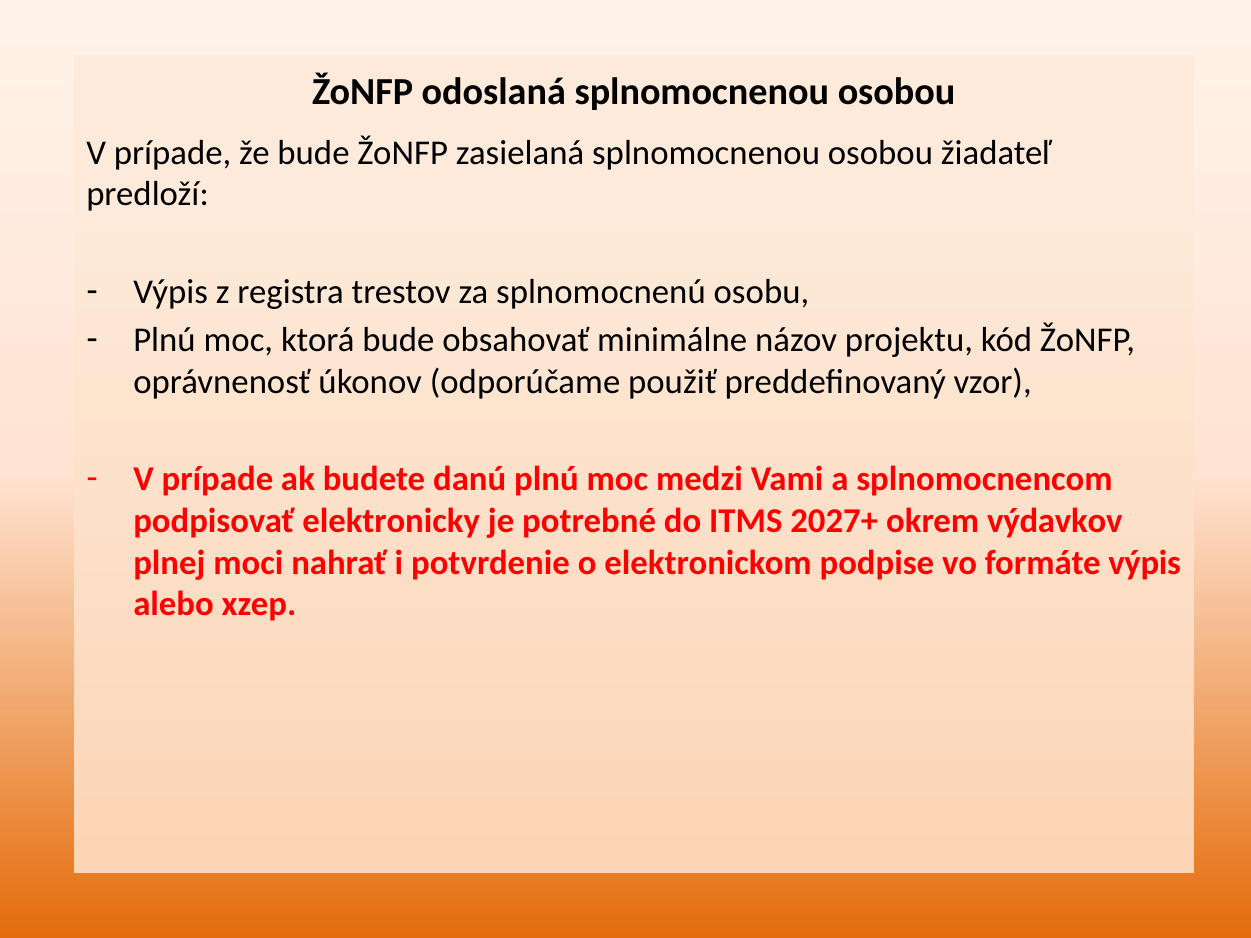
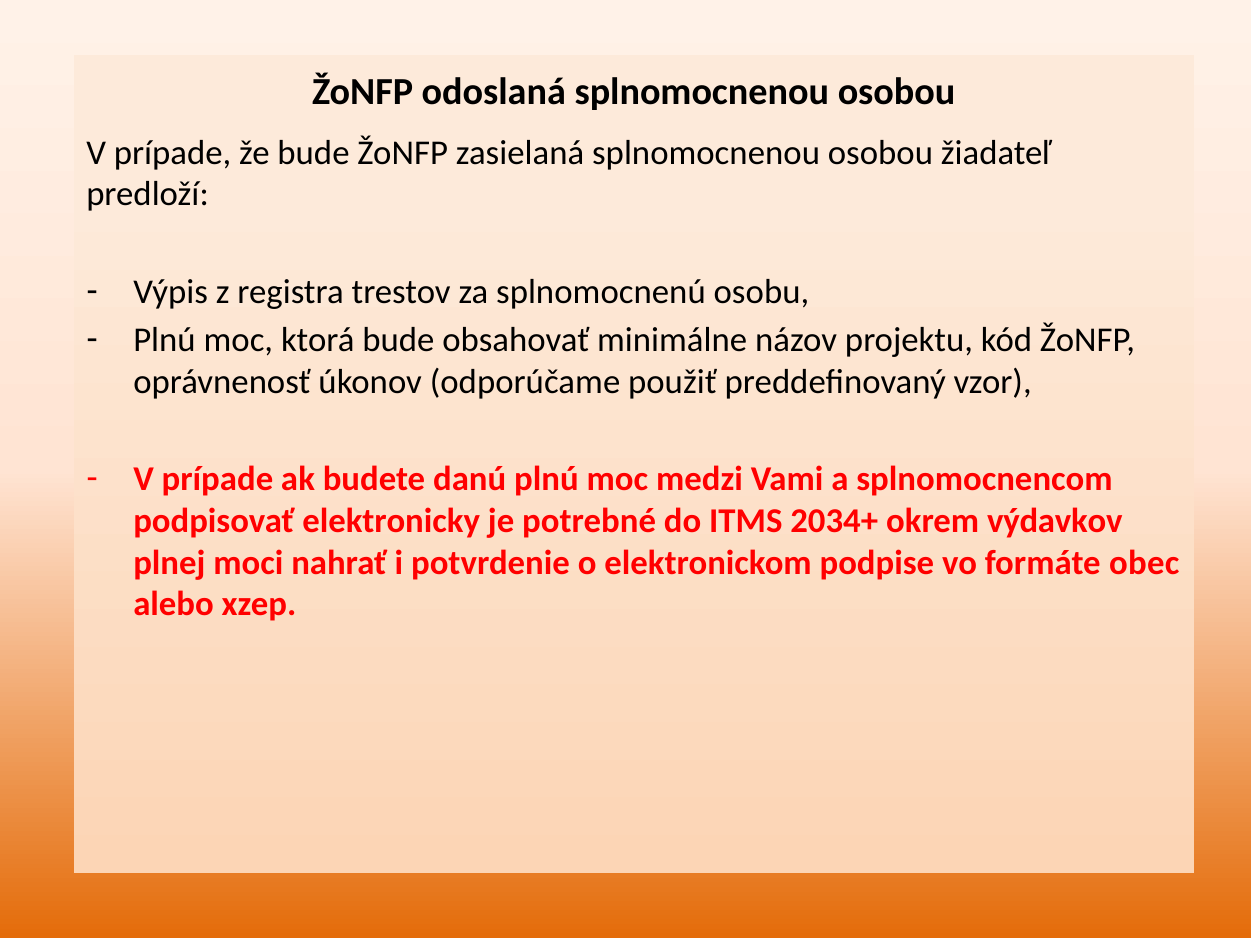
2027+: 2027+ -> 2034+ (834, 521)
formáte výpis: výpis -> obec (1144, 563)
